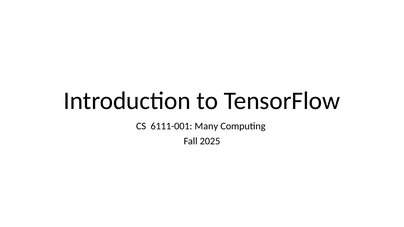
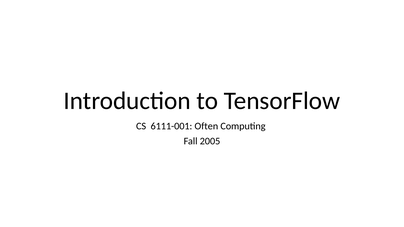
Many: Many -> Often (206, 126)
2025: 2025 -> 2005 (210, 141)
